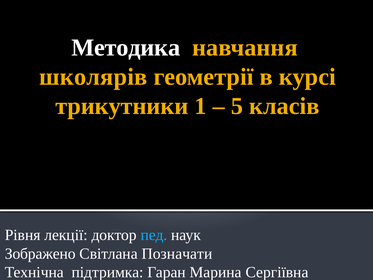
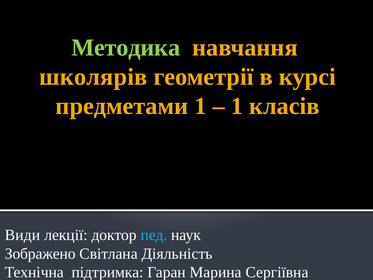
Методика colour: white -> light green (126, 48)
трикутники: трикутники -> предметами (122, 106)
5: 5 -> 1 (237, 106)
Рівня: Рівня -> Види (23, 235)
Позначати: Позначати -> Діяльність (177, 253)
